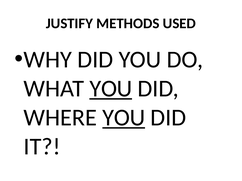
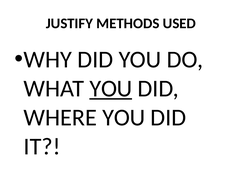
YOU underline: present -> none (124, 118)
